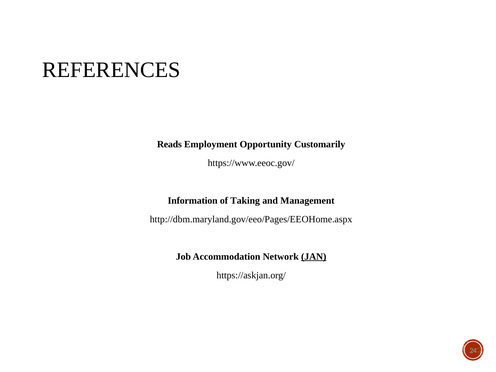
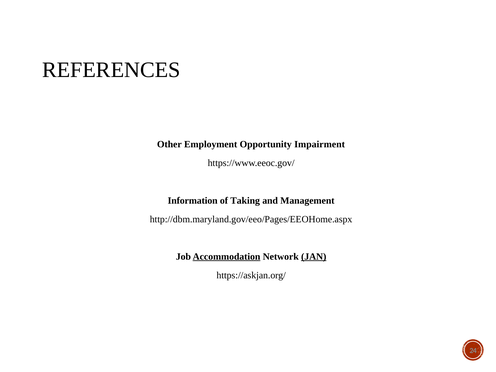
Reads: Reads -> Other (169, 144)
Customarily: Customarily -> Impairment (320, 144)
Accommodation underline: none -> present (227, 257)
